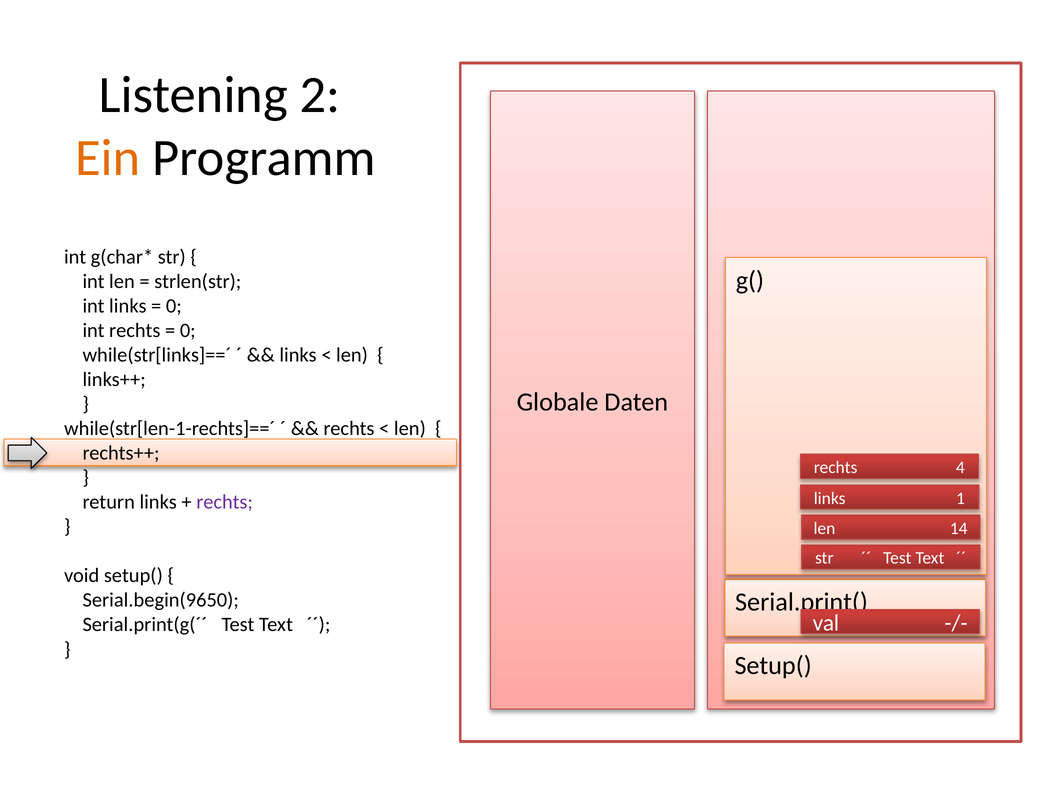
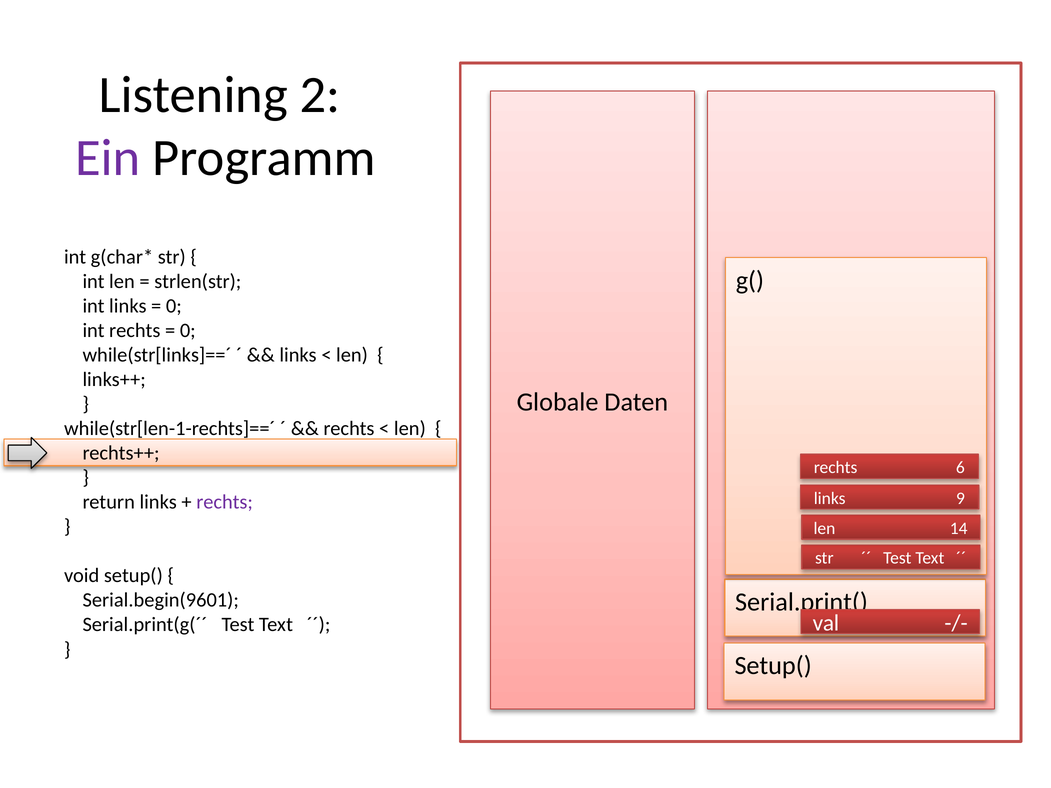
Ein colour: orange -> purple (108, 158)
4: 4 -> 6 (960, 468)
1: 1 -> 9 (961, 498)
Serial.begin(9650: Serial.begin(9650 -> Serial.begin(9601 (161, 600)
